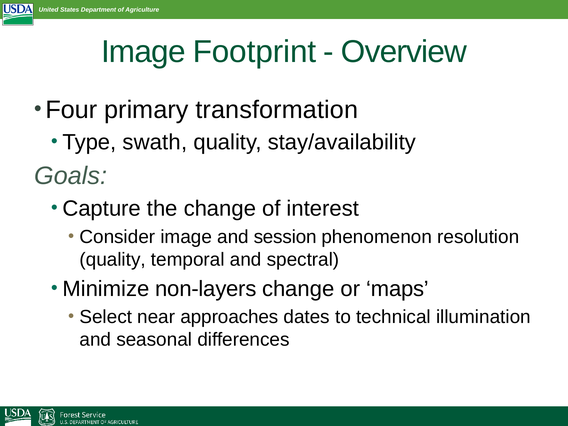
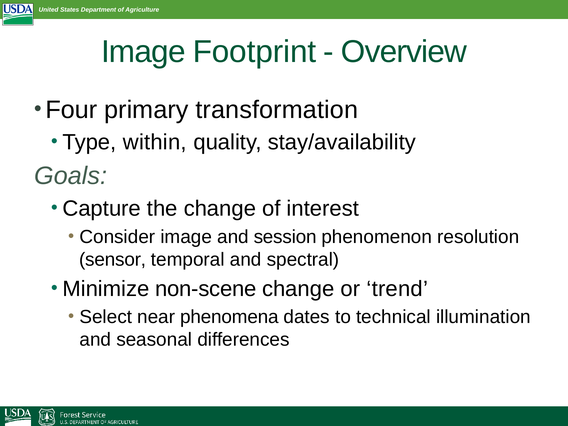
swath: swath -> within (155, 142)
quality: quality -> sensor (113, 260)
non-layers: non-layers -> non-scene (206, 289)
maps: maps -> trend (397, 289)
approaches: approaches -> phenomena (229, 317)
